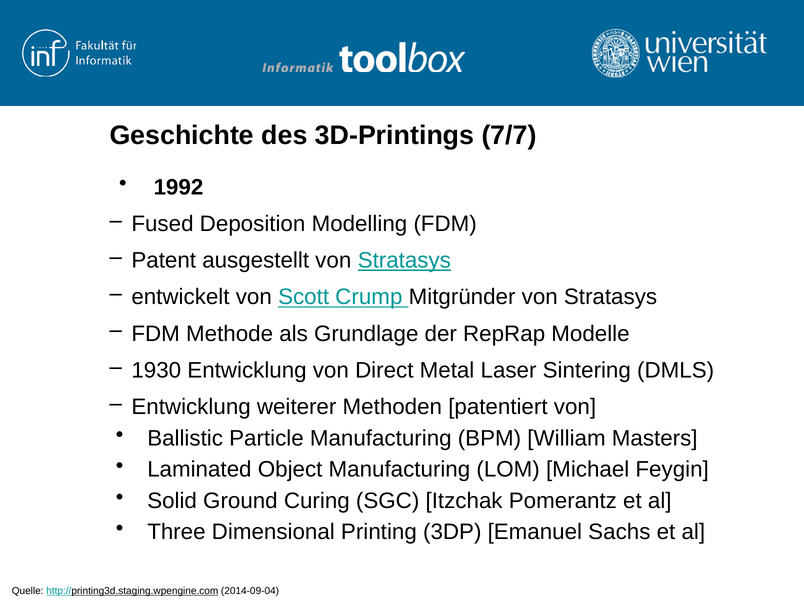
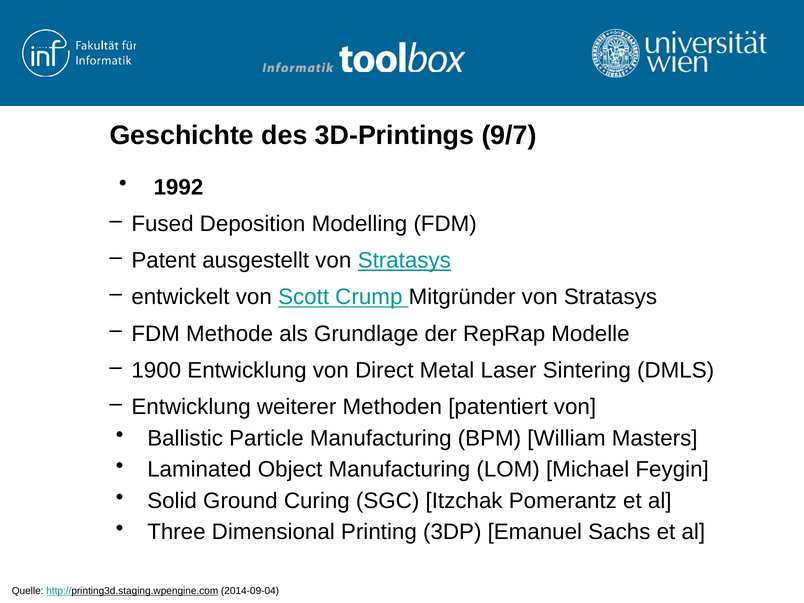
7/7: 7/7 -> 9/7 (509, 136)
1930: 1930 -> 1900 (156, 370)
